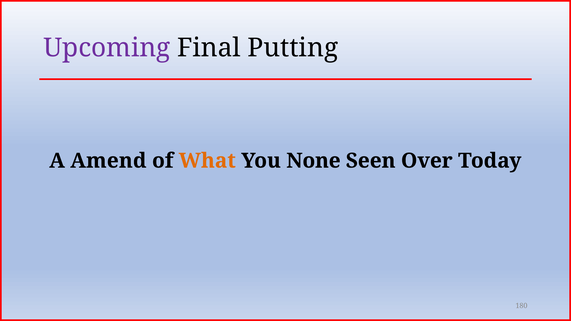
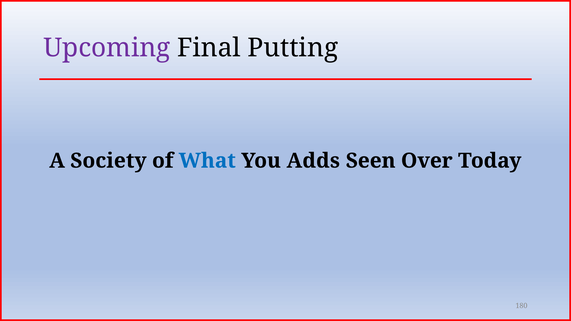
Amend: Amend -> Society (108, 161)
What colour: orange -> blue (207, 161)
None: None -> Adds (313, 161)
